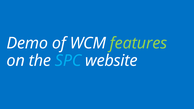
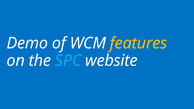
features colour: light green -> yellow (138, 43)
